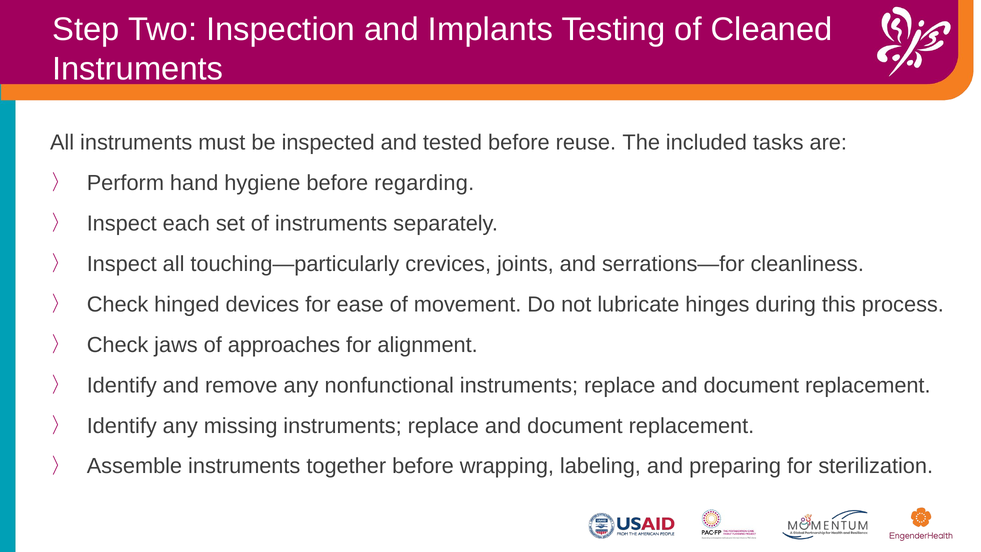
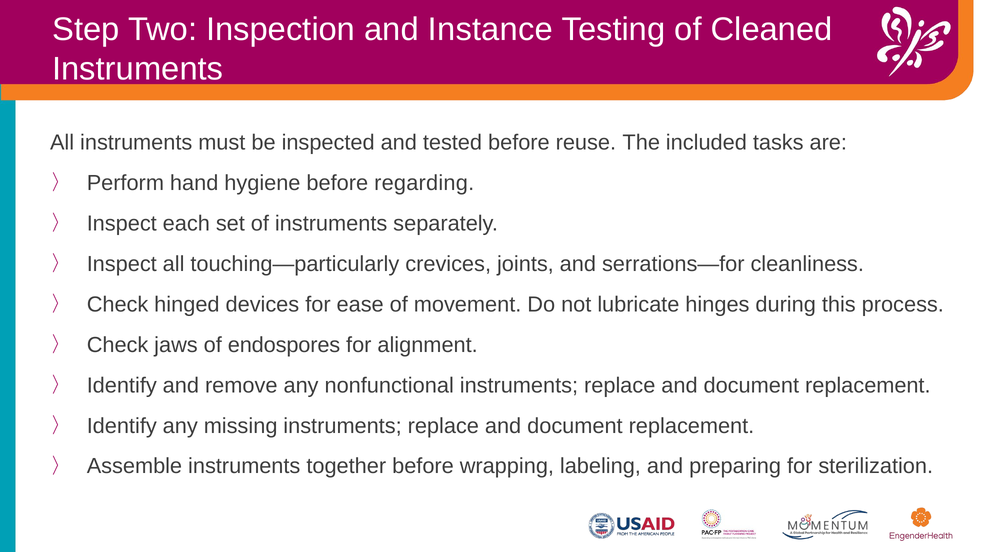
Implants: Implants -> Instance (490, 29)
approaches: approaches -> endospores (284, 345)
